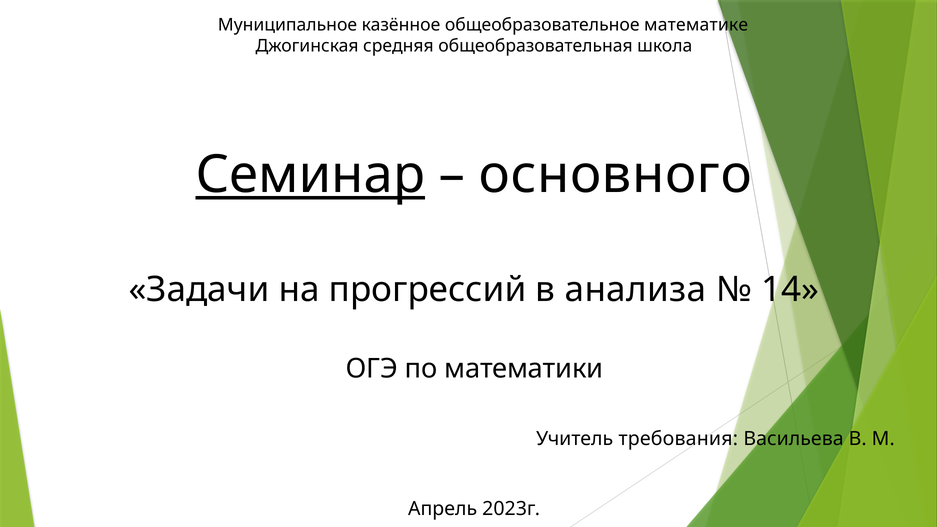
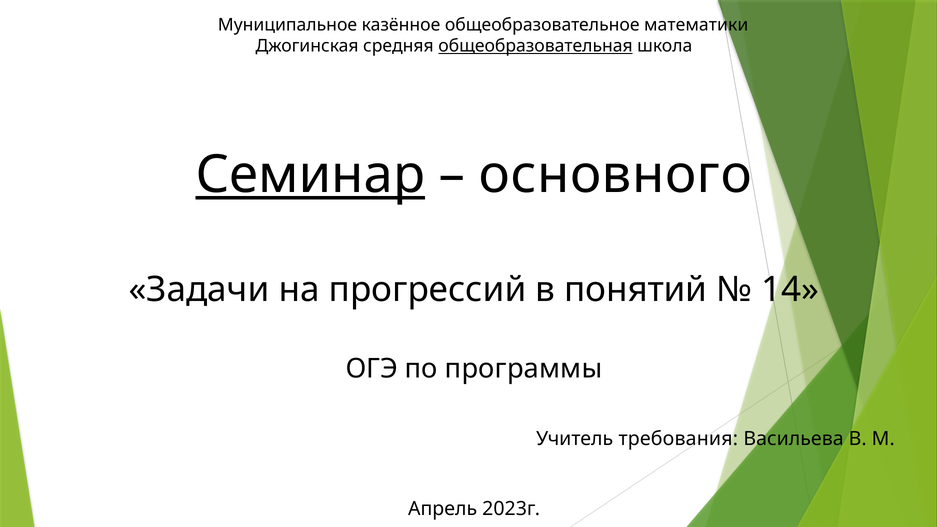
математике: математике -> математики (696, 25)
общеобразовательная underline: none -> present (535, 46)
анализа: анализа -> понятий (636, 290)
математики: математики -> программы (524, 369)
